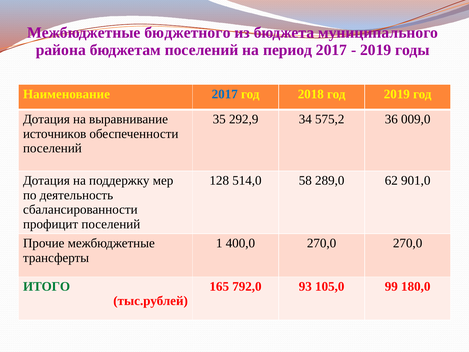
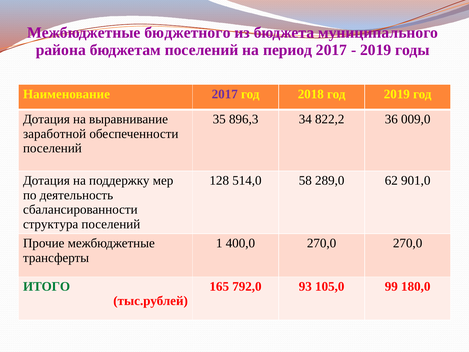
2017 colour: blue -> purple (225, 94)
292,9: 292,9 -> 896,3 (244, 119)
575,2: 575,2 -> 822,2 (330, 119)
источников: источников -> заработной (55, 134)
профицит: профицит -> структура (51, 224)
